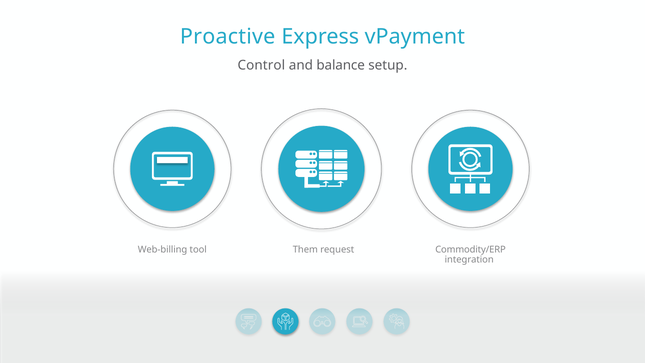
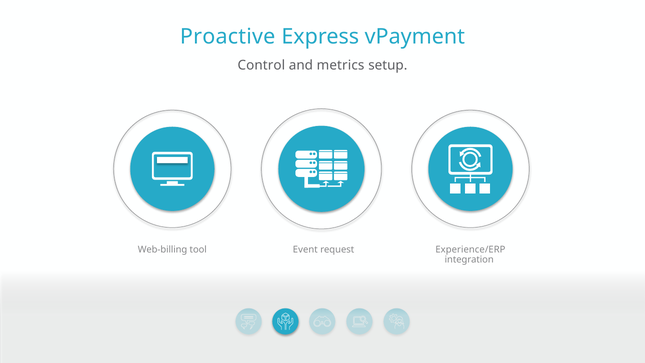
balance: balance -> metrics (341, 65)
Them: Them -> Event (305, 249)
Commodity/ERP: Commodity/ERP -> Experience/ERP (470, 249)
